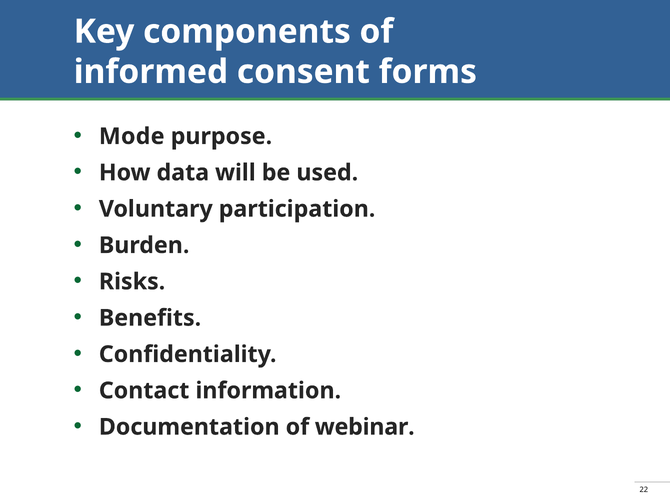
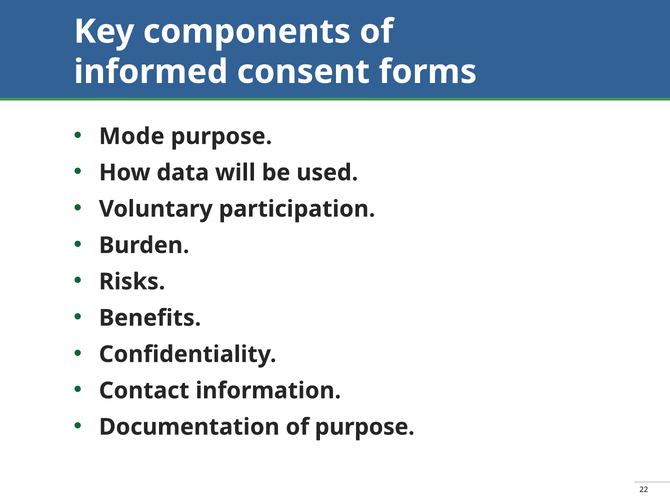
of webinar: webinar -> purpose (365, 427)
